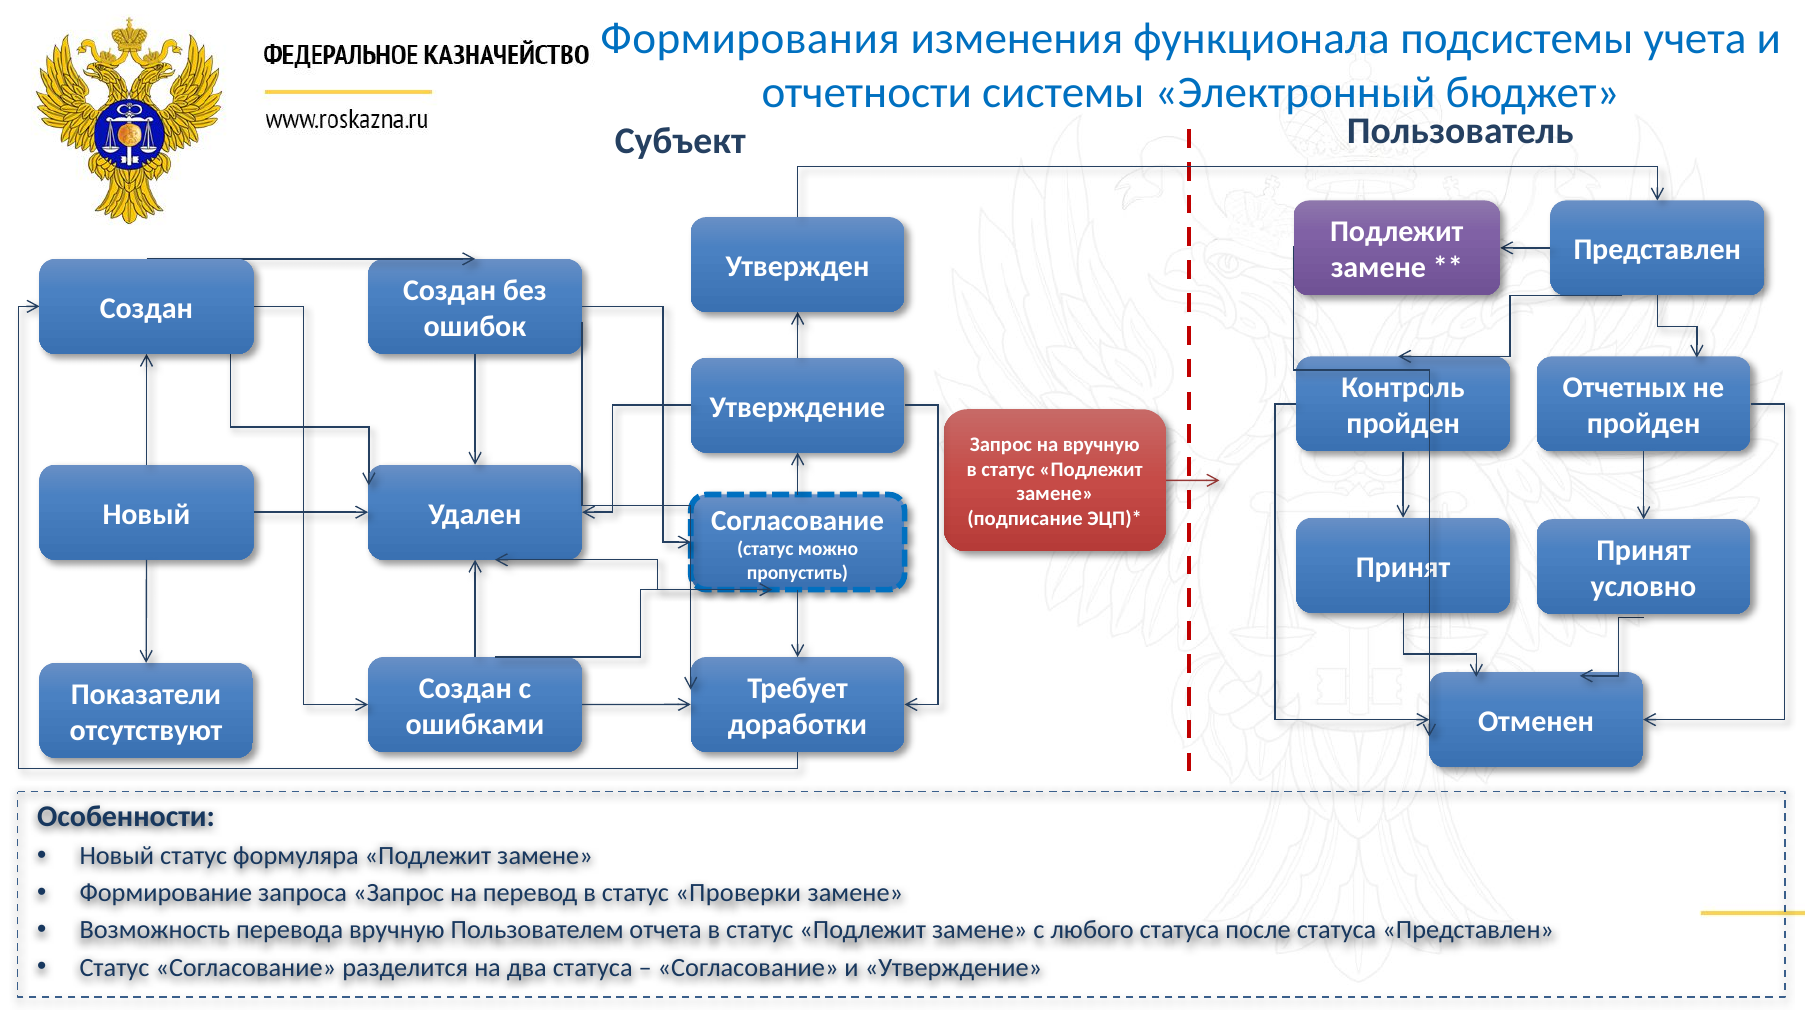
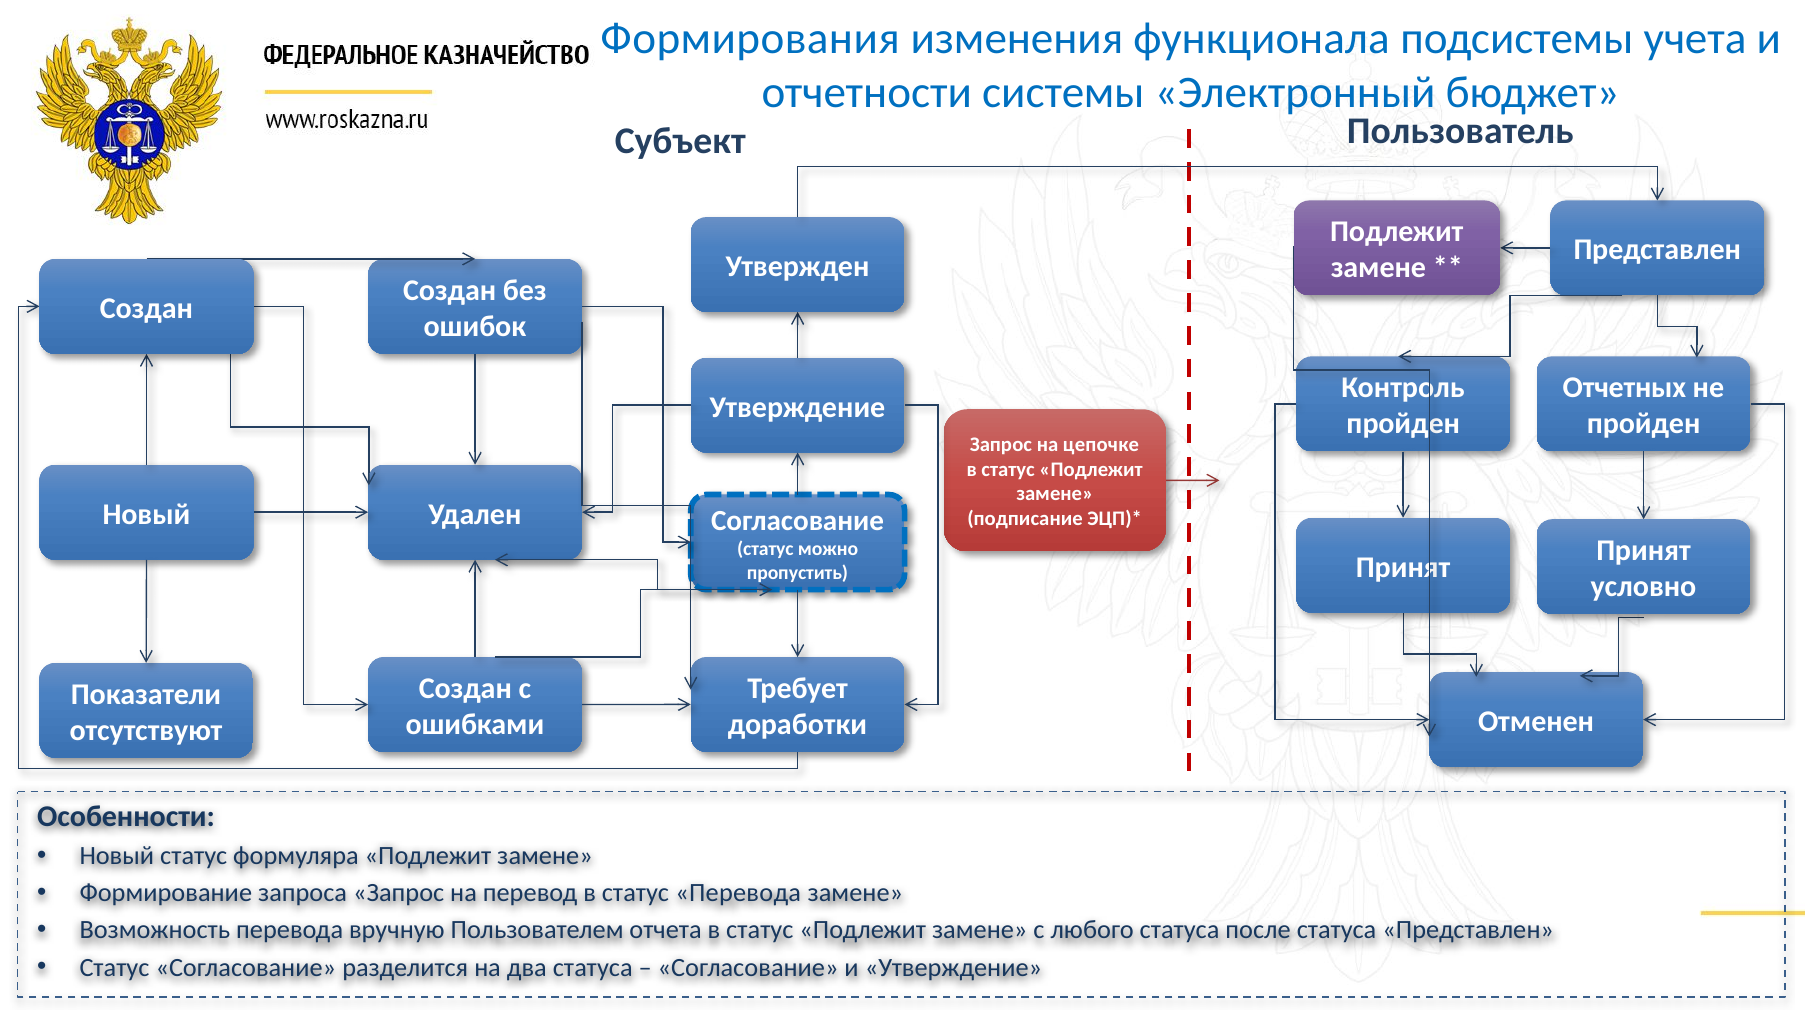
на вручную: вручную -> цепочке (1101, 445)
статус Проверки: Проверки -> Перевода (738, 893)
